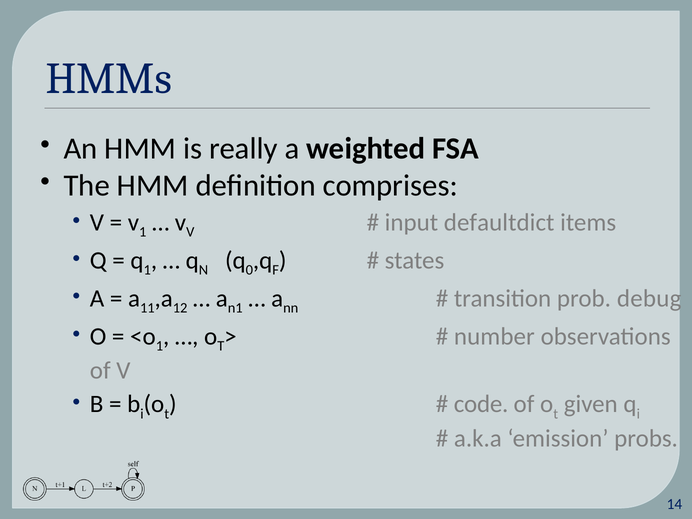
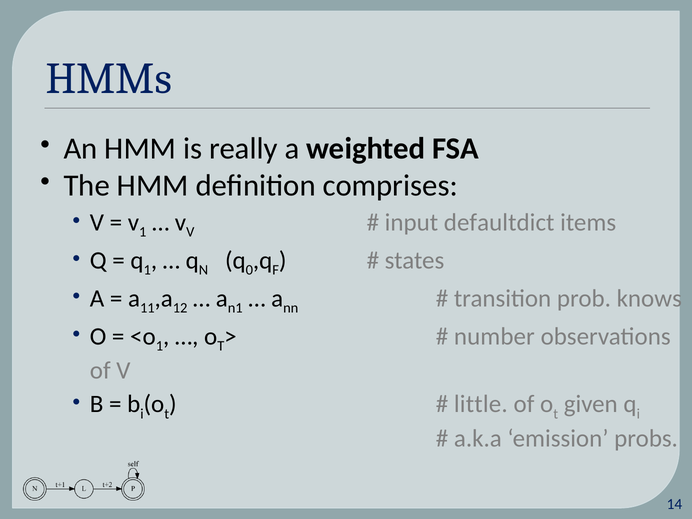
debug: debug -> knows (649, 298)
code: code -> little (481, 404)
